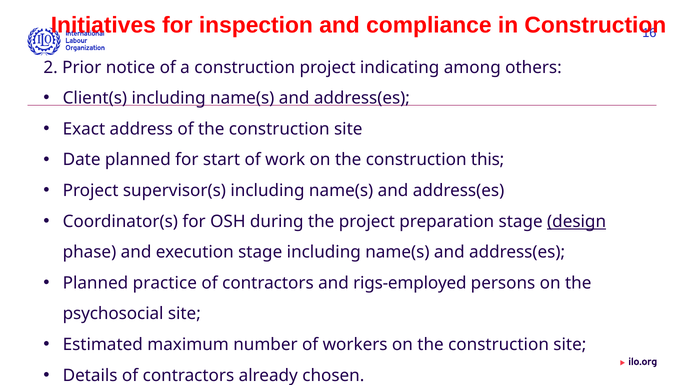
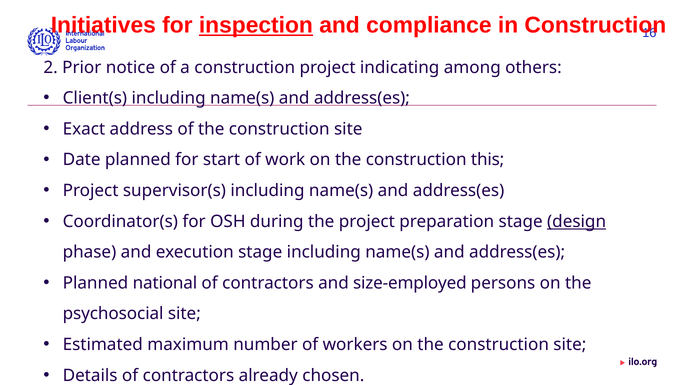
inspection underline: none -> present (256, 25)
practice: practice -> national (165, 283)
rigs-employed: rigs-employed -> size-employed (410, 283)
